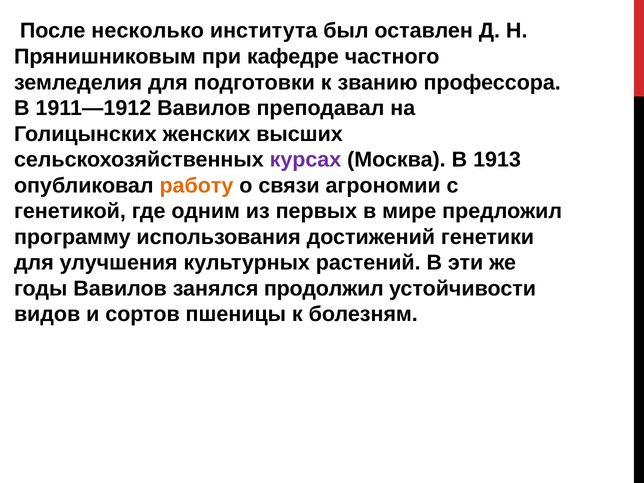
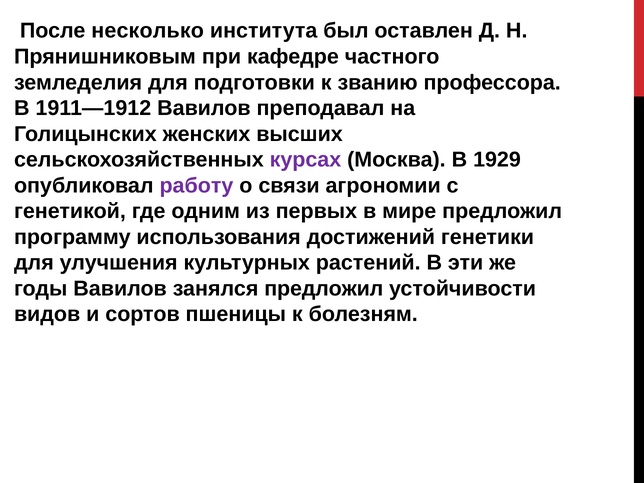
1913: 1913 -> 1929 (497, 160)
работу colour: orange -> purple (196, 185)
занялся продолжил: продолжил -> предложил (324, 288)
